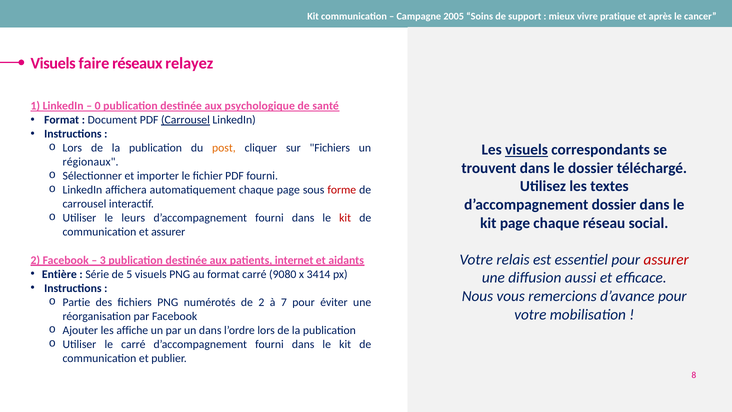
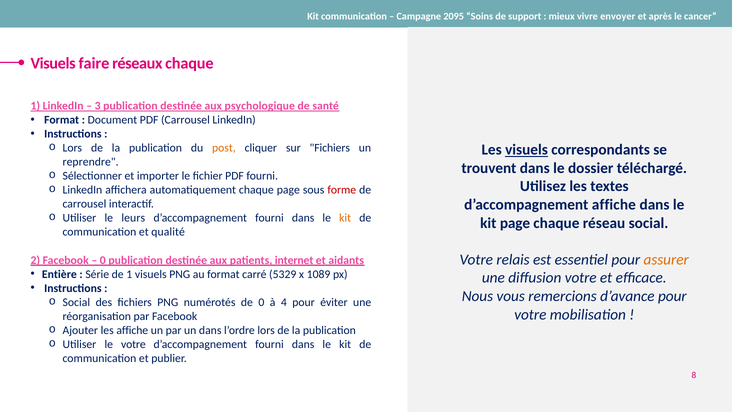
2005: 2005 -> 2095 (454, 17)
pratique: pratique -> envoyer (618, 17)
réseaux relayez: relayez -> chaque (189, 63)
0: 0 -> 3 (98, 106)
Carrousel underline: present -> none (185, 120)
régionaux: régionaux -> reprendre (91, 162)
d’accompagnement dossier: dossier -> affiche (614, 205)
kit colour: red -> orange (345, 218)
et assurer: assurer -> qualité (168, 232)
assurer colour: red -> orange (666, 259)
3: 3 -> 0 (103, 260)
de 5: 5 -> 1 (129, 274)
9080: 9080 -> 5329 (283, 274)
3414: 3414 -> 1089 (319, 274)
diffusion aussi: aussi -> votre (581, 278)
Partie: Partie -> Social (76, 302)
de 2: 2 -> 0 (261, 302)
7: 7 -> 4 (284, 302)
le carré: carré -> votre (133, 344)
